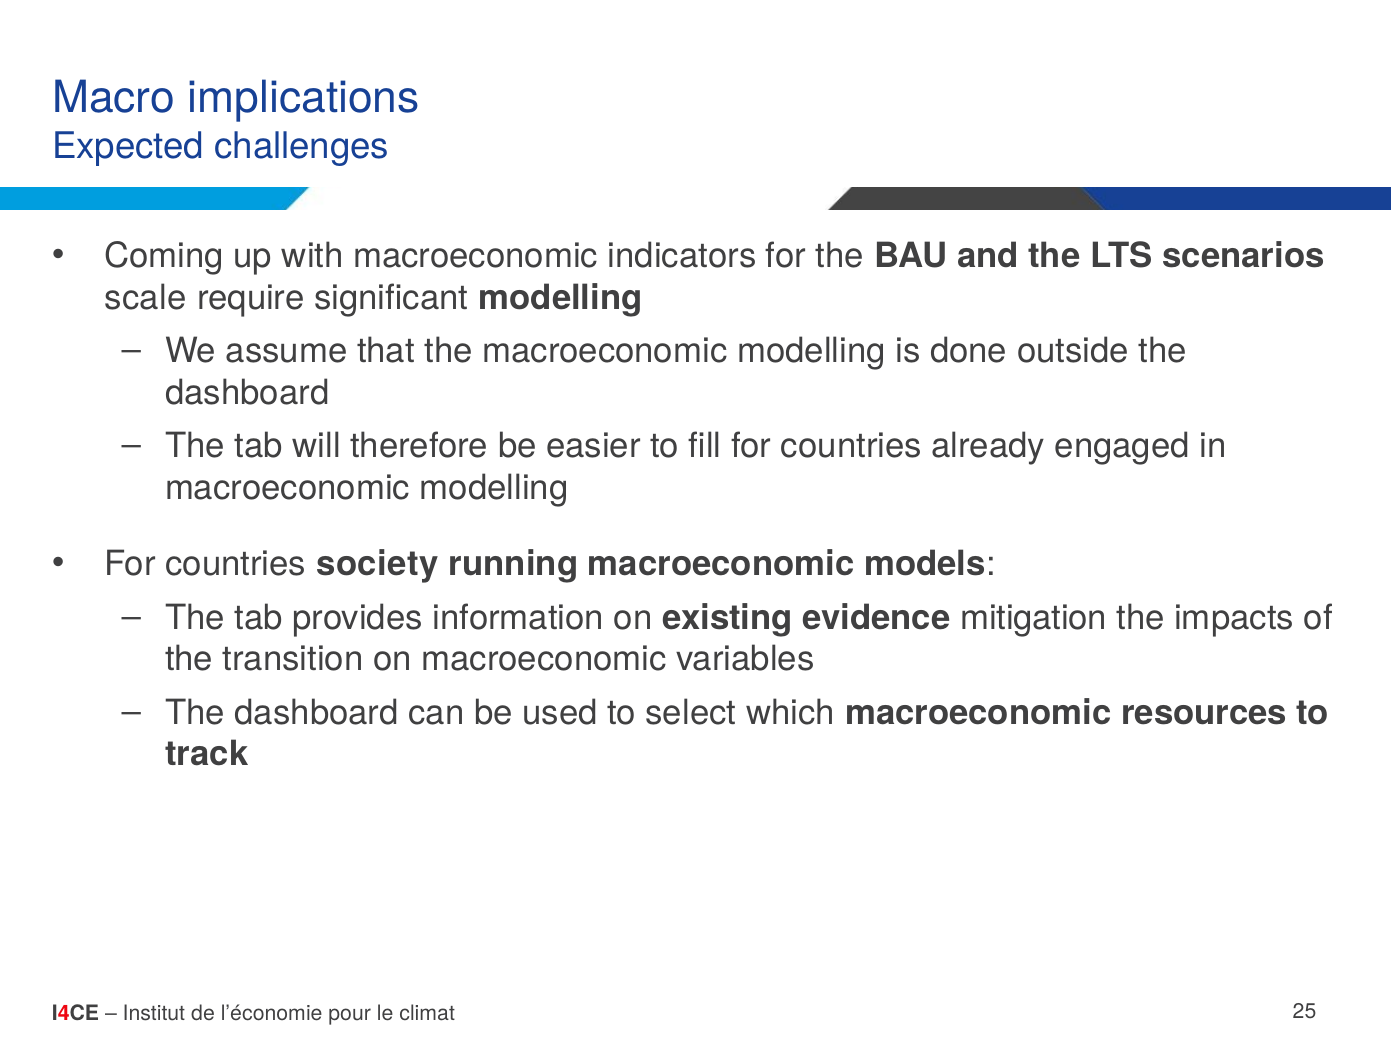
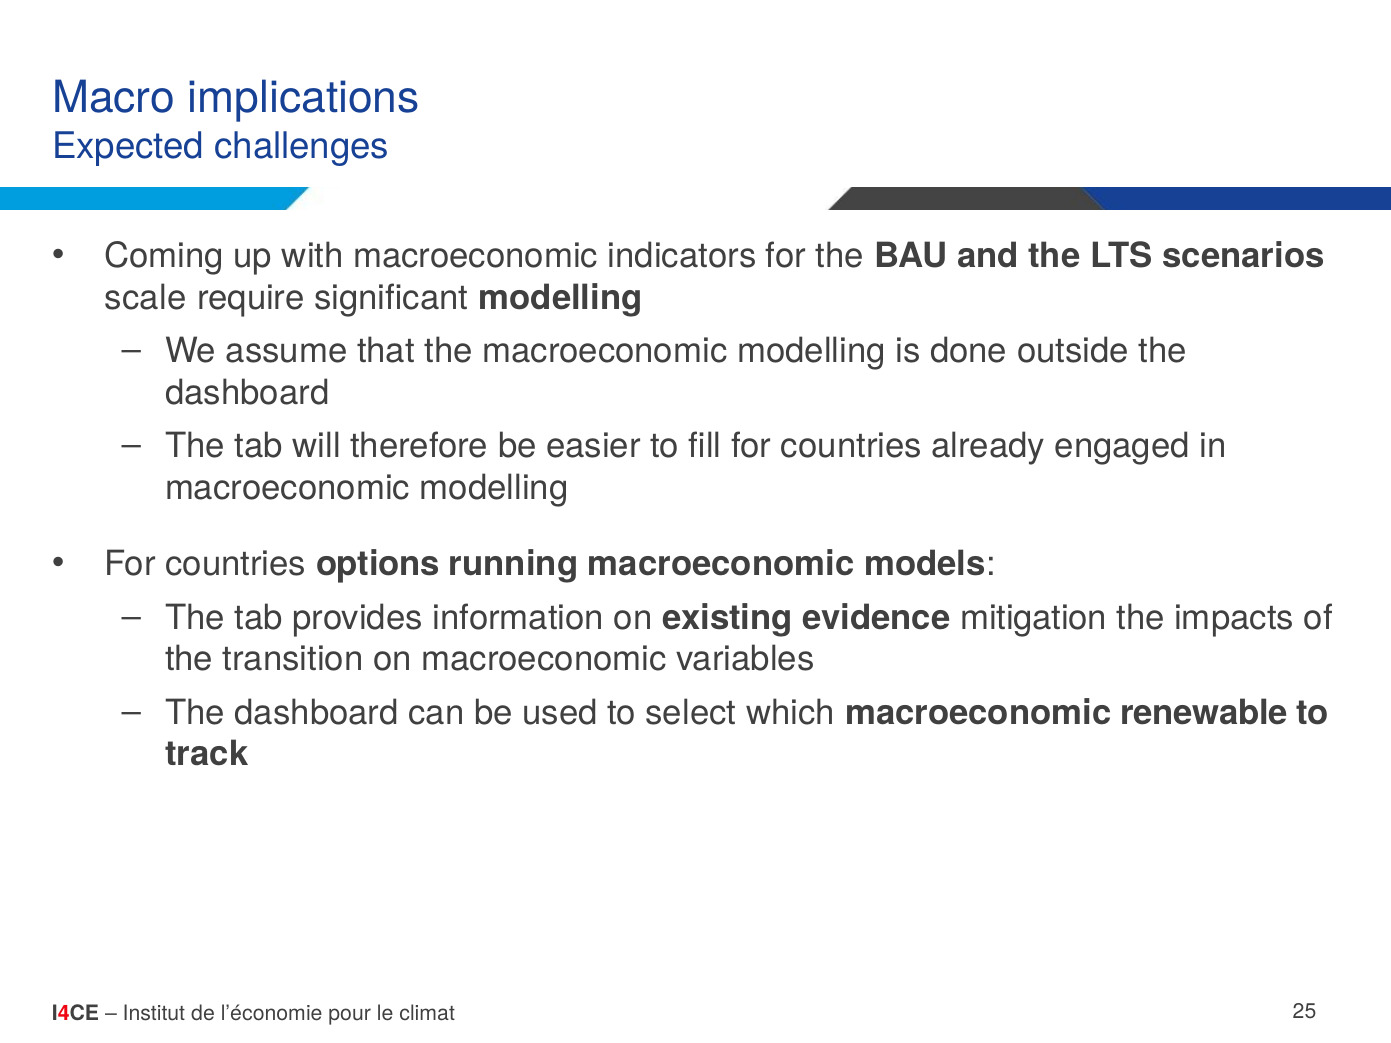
society: society -> options (378, 564)
resources: resources -> renewable (1204, 713)
